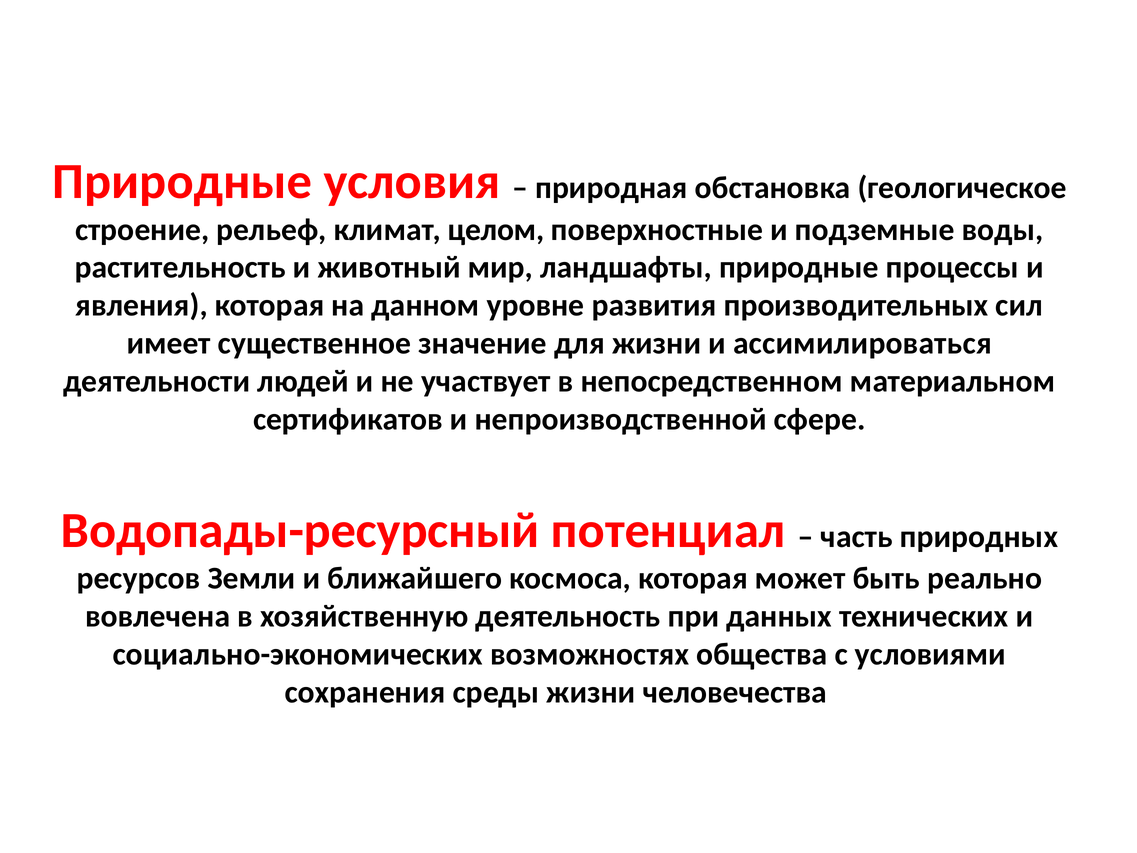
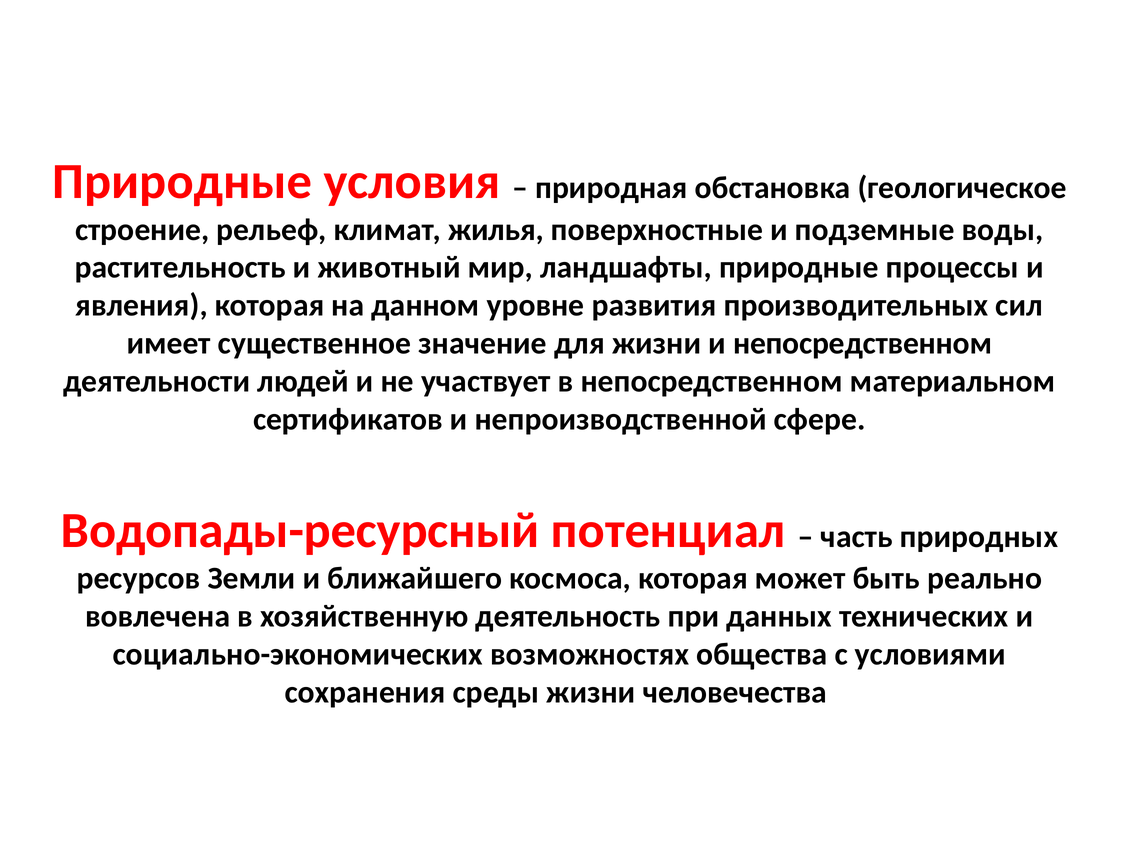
целом: целом -> жилья (496, 230)
и ассимилироваться: ассимилироваться -> непосредственном (863, 343)
